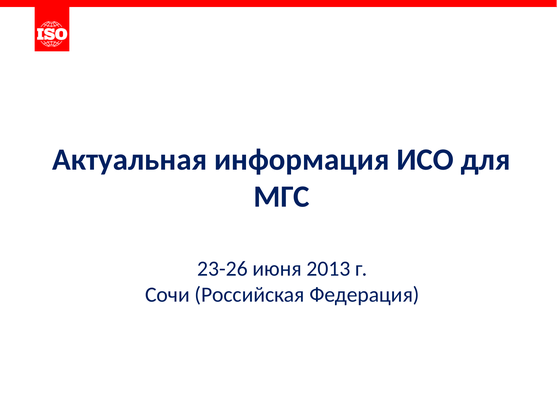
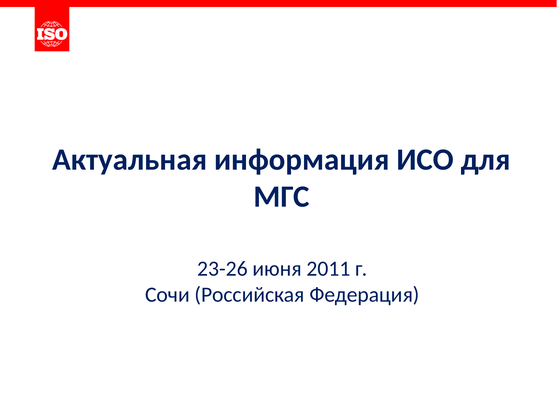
2013: 2013 -> 2011 (329, 269)
